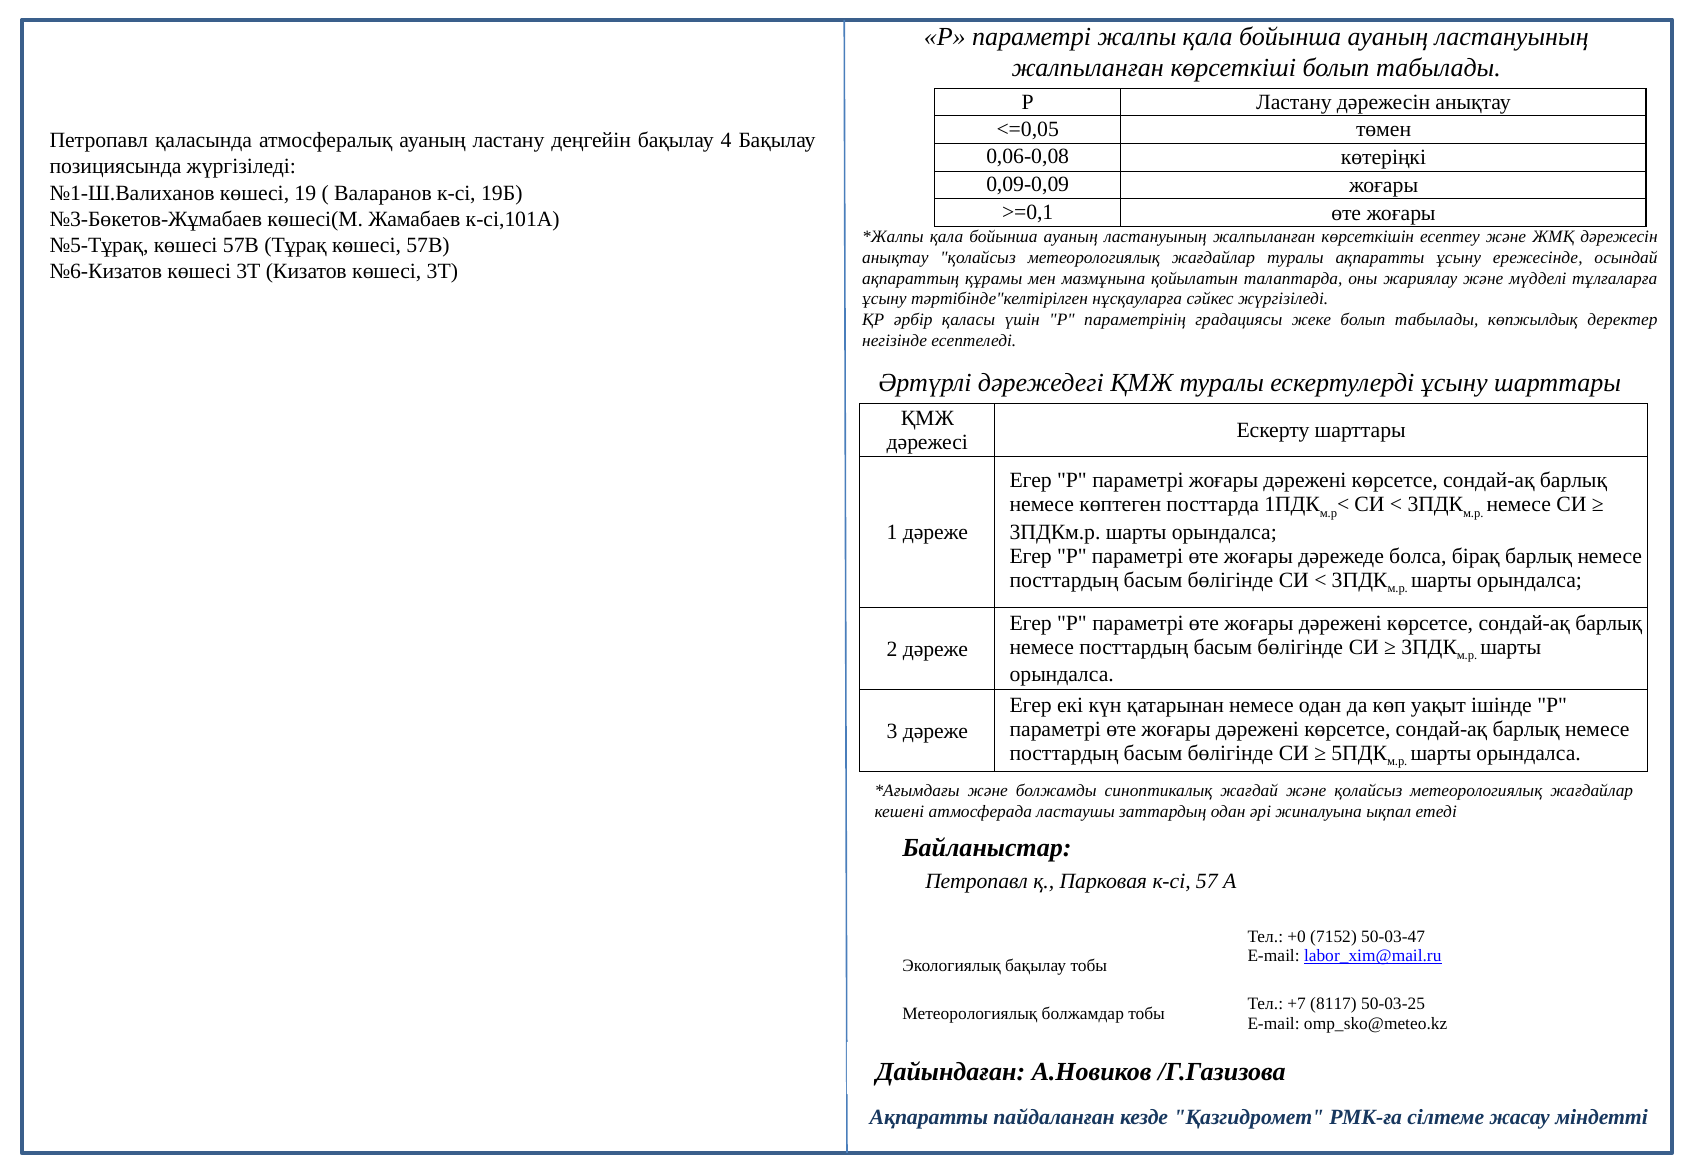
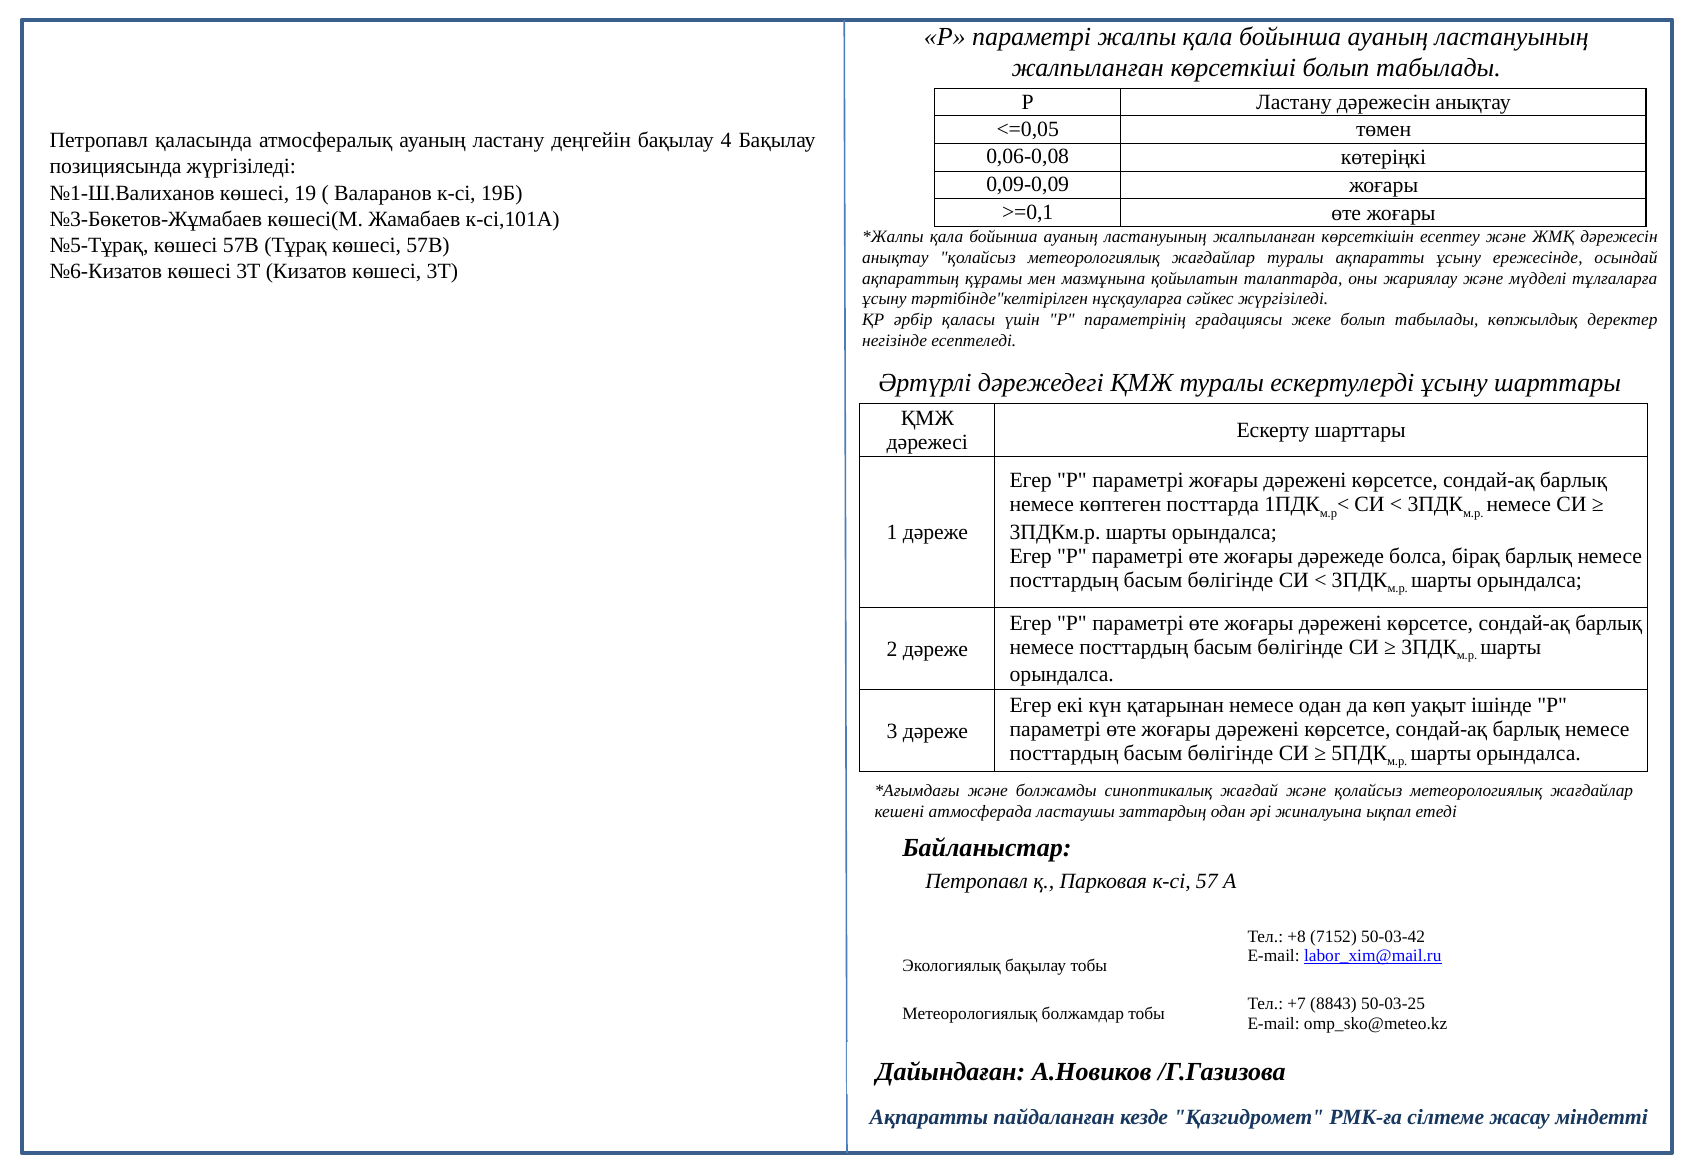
+0: +0 -> +8 (1297, 936)
50-03-47: 50-03-47 -> 50-03-42 (1393, 936)
8117: 8117 -> 8843 (1333, 1004)
